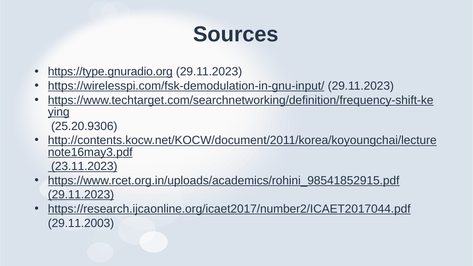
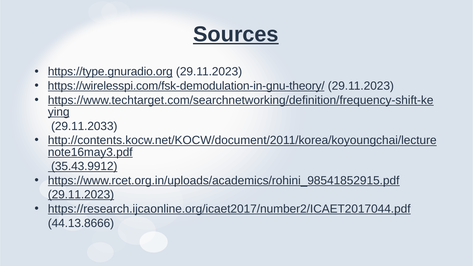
Sources underline: none -> present (236, 34)
https://wirelesspi.com/fsk-demodulation-in-gnu-input/: https://wirelesspi.com/fsk-demodulation-in-gnu-input/ -> https://wirelesspi.com/fsk-demodulation-in-gnu-theory/ (186, 86)
25.20.9306: 25.20.9306 -> 29.11.2033 (84, 126)
23.11.2023: 23.11.2023 -> 35.43.9912 (84, 166)
29.11.2003: 29.11.2003 -> 44.13.8666 (81, 223)
